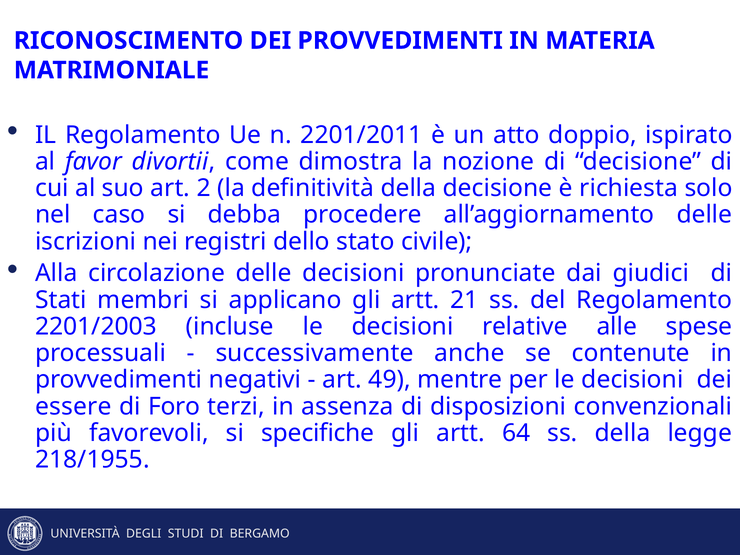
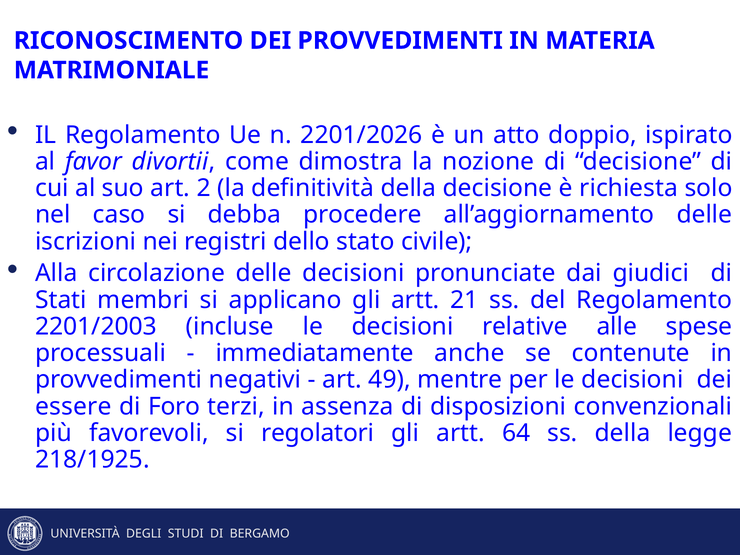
2201/2011: 2201/2011 -> 2201/2026 (361, 135)
successivamente: successivamente -> immediatamente (315, 353)
specifiche: specifiche -> regolatori (318, 433)
218/1955: 218/1955 -> 218/1925 (92, 460)
